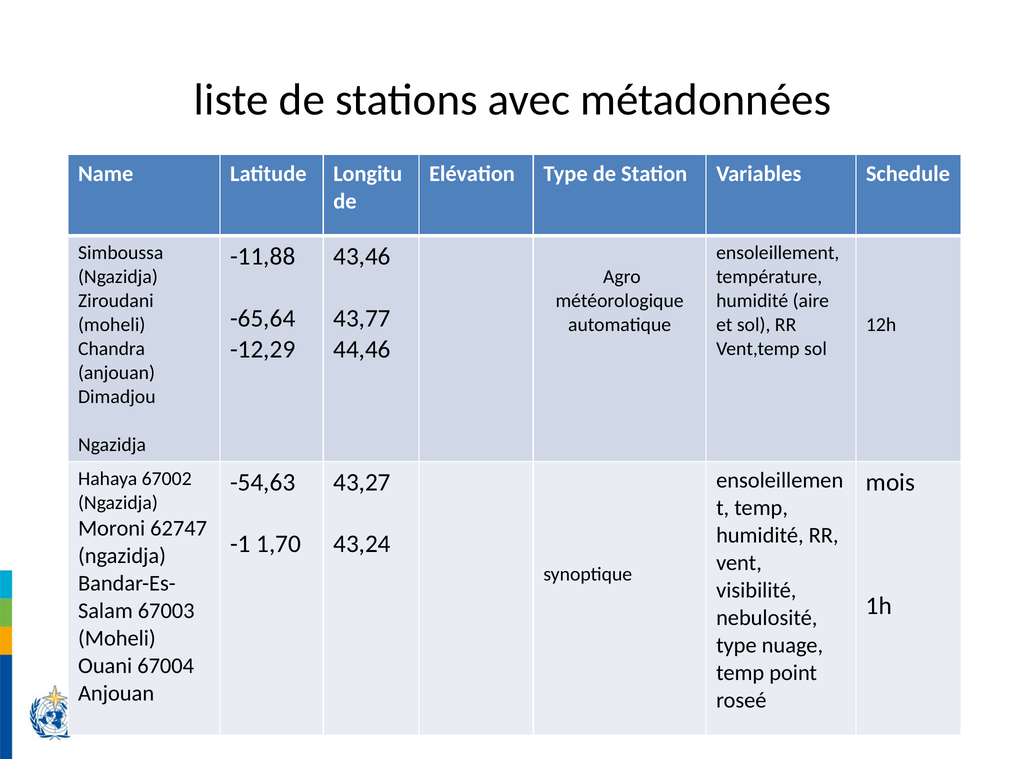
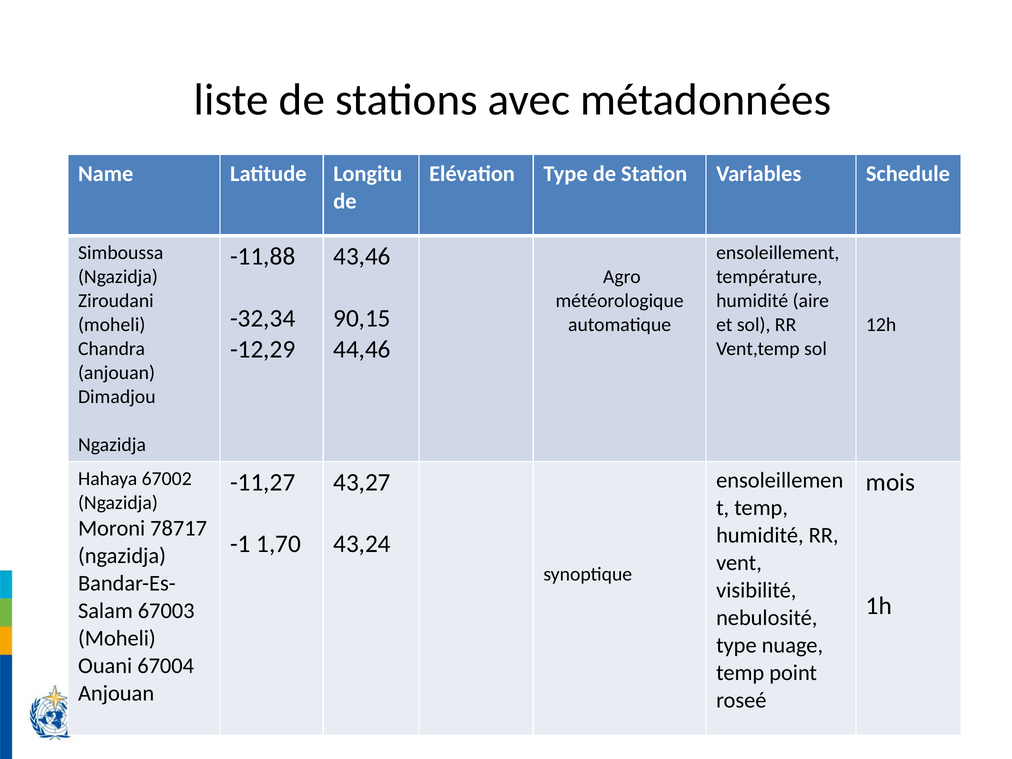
-65,64: -65,64 -> -32,34 (263, 318)
43,77: 43,77 -> 90,15 (362, 318)
-54,63: -54,63 -> -11,27 (263, 482)
62747: 62747 -> 78717 (179, 528)
